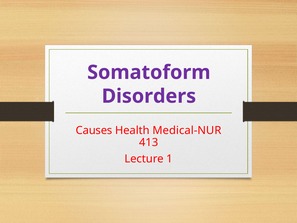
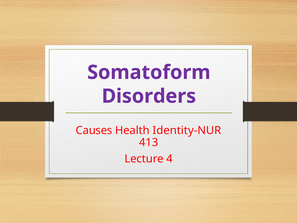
Medical-NUR: Medical-NUR -> Identity-NUR (187, 130)
1: 1 -> 4 (170, 159)
